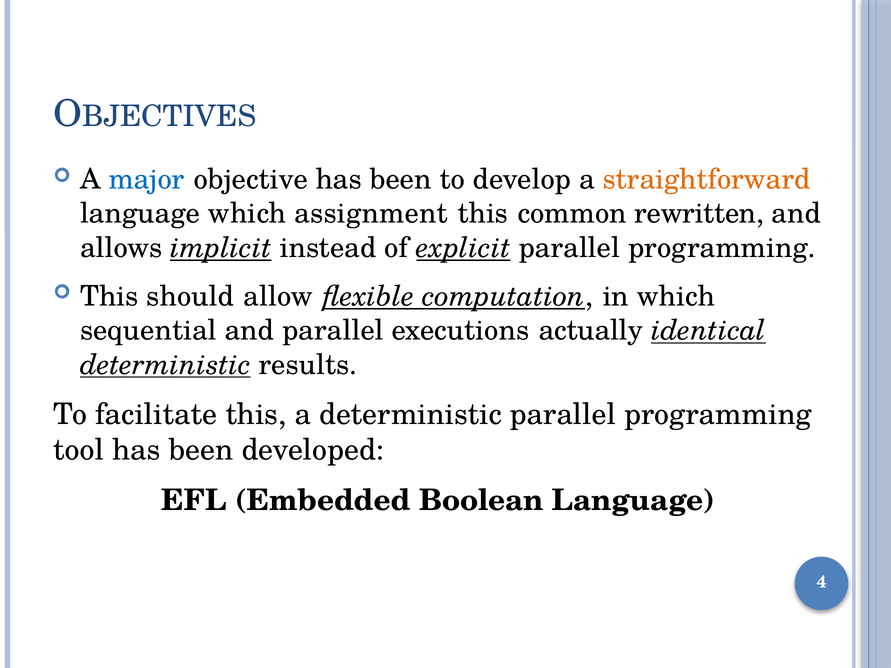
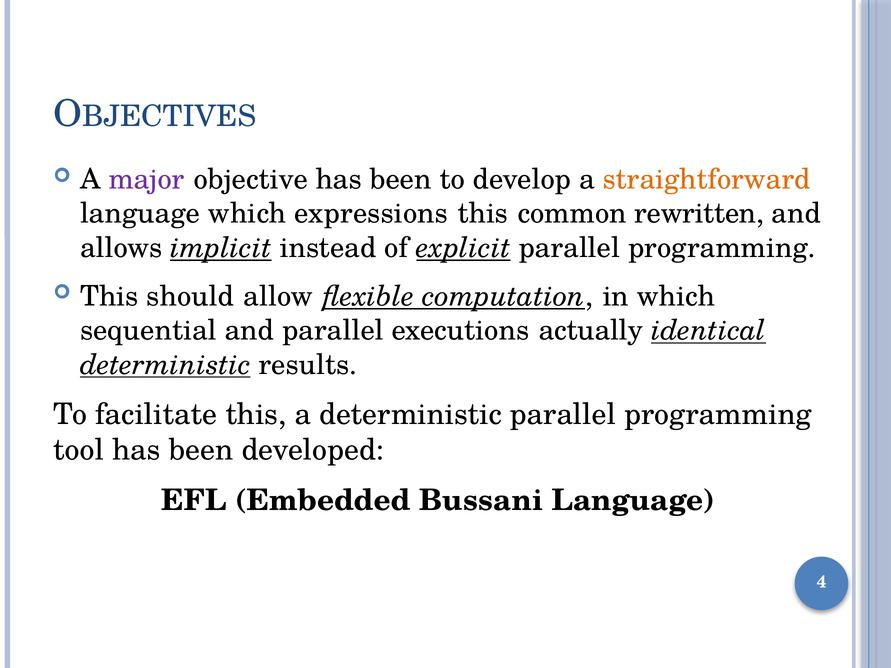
major colour: blue -> purple (146, 179)
assignment: assignment -> expressions (371, 214)
Boolean: Boolean -> Bussani (481, 501)
